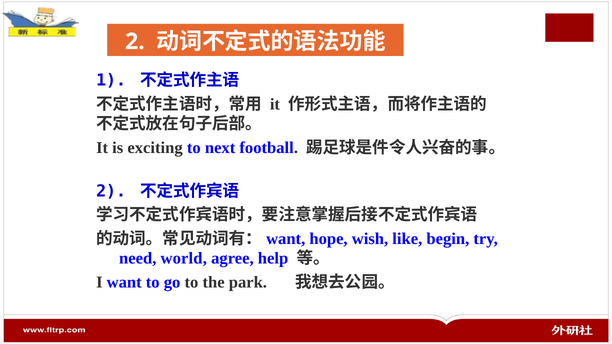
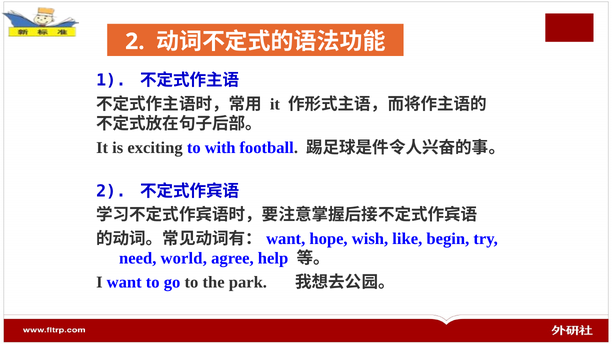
next: next -> with (220, 148)
